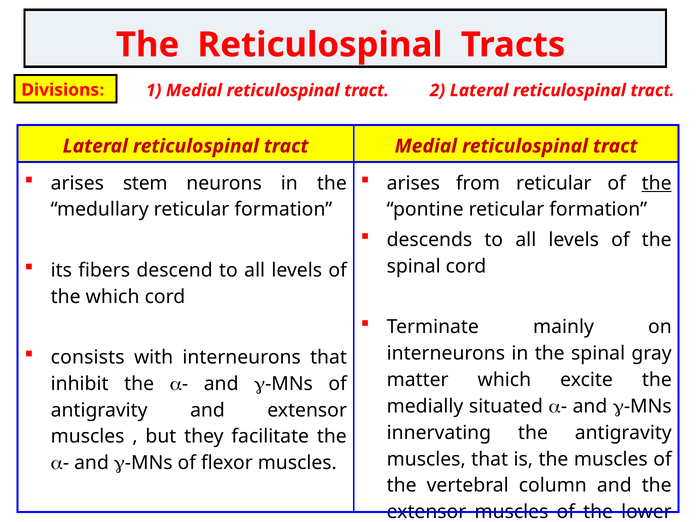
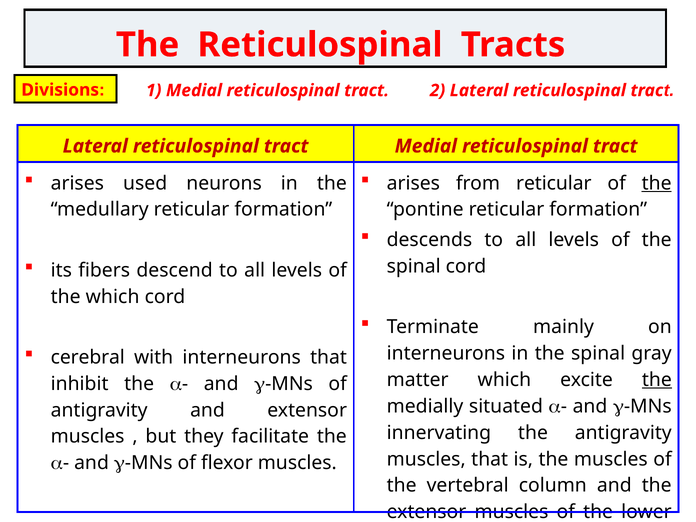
stem: stem -> used (145, 183)
consists: consists -> cerebral (88, 357)
the underline: none -> present (657, 380)
